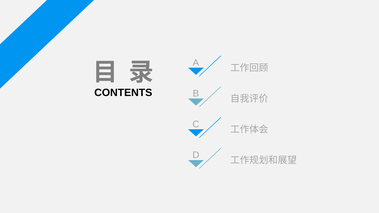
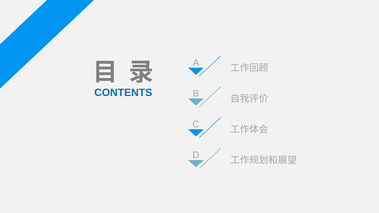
CONTENTS colour: black -> blue (123, 93)
